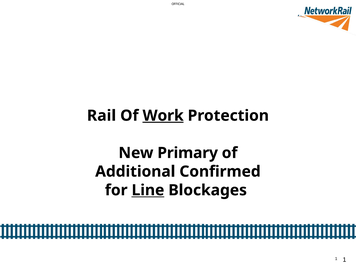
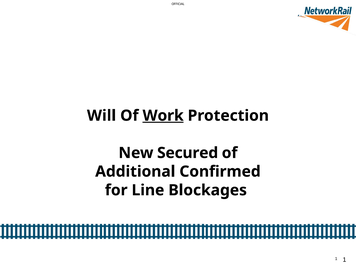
Rail: Rail -> Will (102, 116)
Primary: Primary -> Secured (188, 153)
Line underline: present -> none (148, 190)
